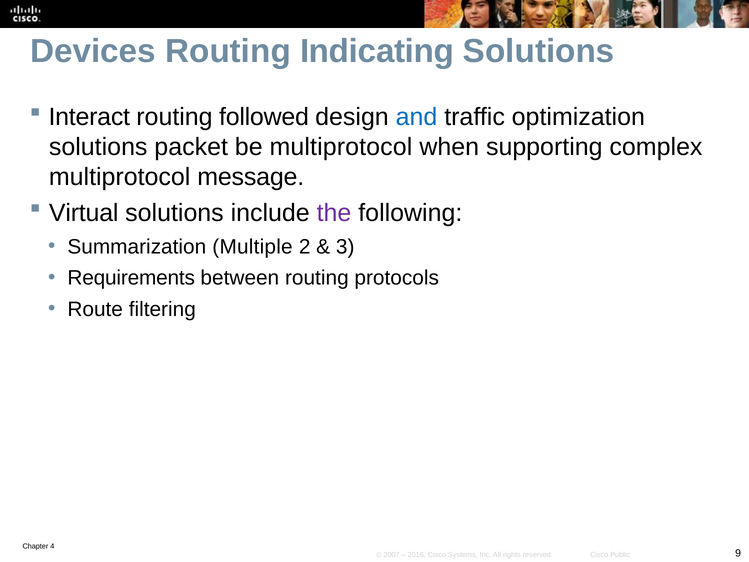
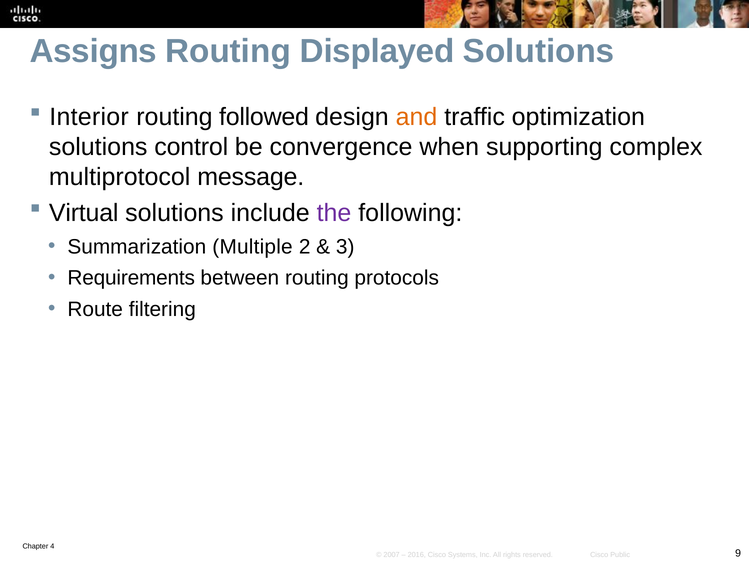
Devices: Devices -> Assigns (93, 51)
Indicating: Indicating -> Displayed (377, 51)
Interact: Interact -> Interior (89, 117)
and colour: blue -> orange (417, 117)
packet: packet -> control (191, 147)
be multiprotocol: multiprotocol -> convergence (341, 147)
